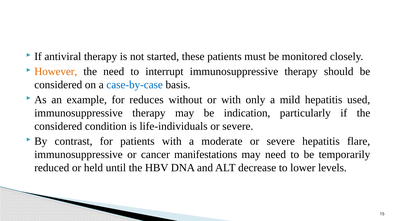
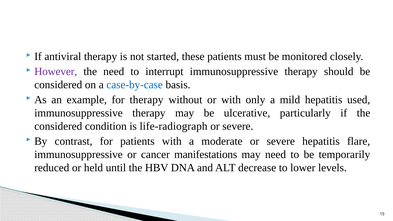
However colour: orange -> purple (56, 72)
for reduces: reduces -> therapy (147, 100)
indication: indication -> ulcerative (247, 113)
life-individuals: life-individuals -> life-radiograph (174, 126)
